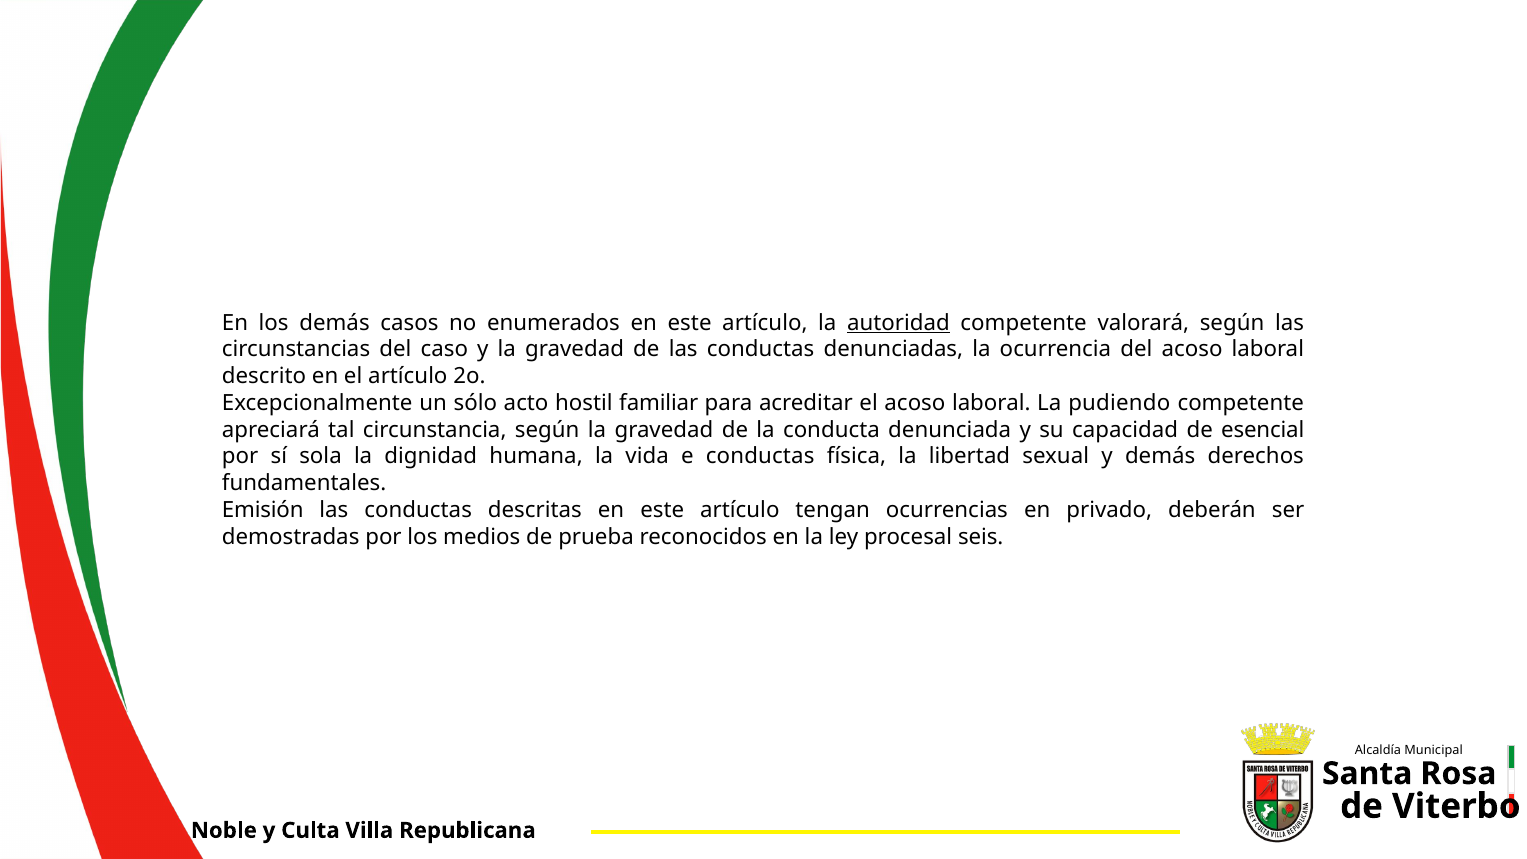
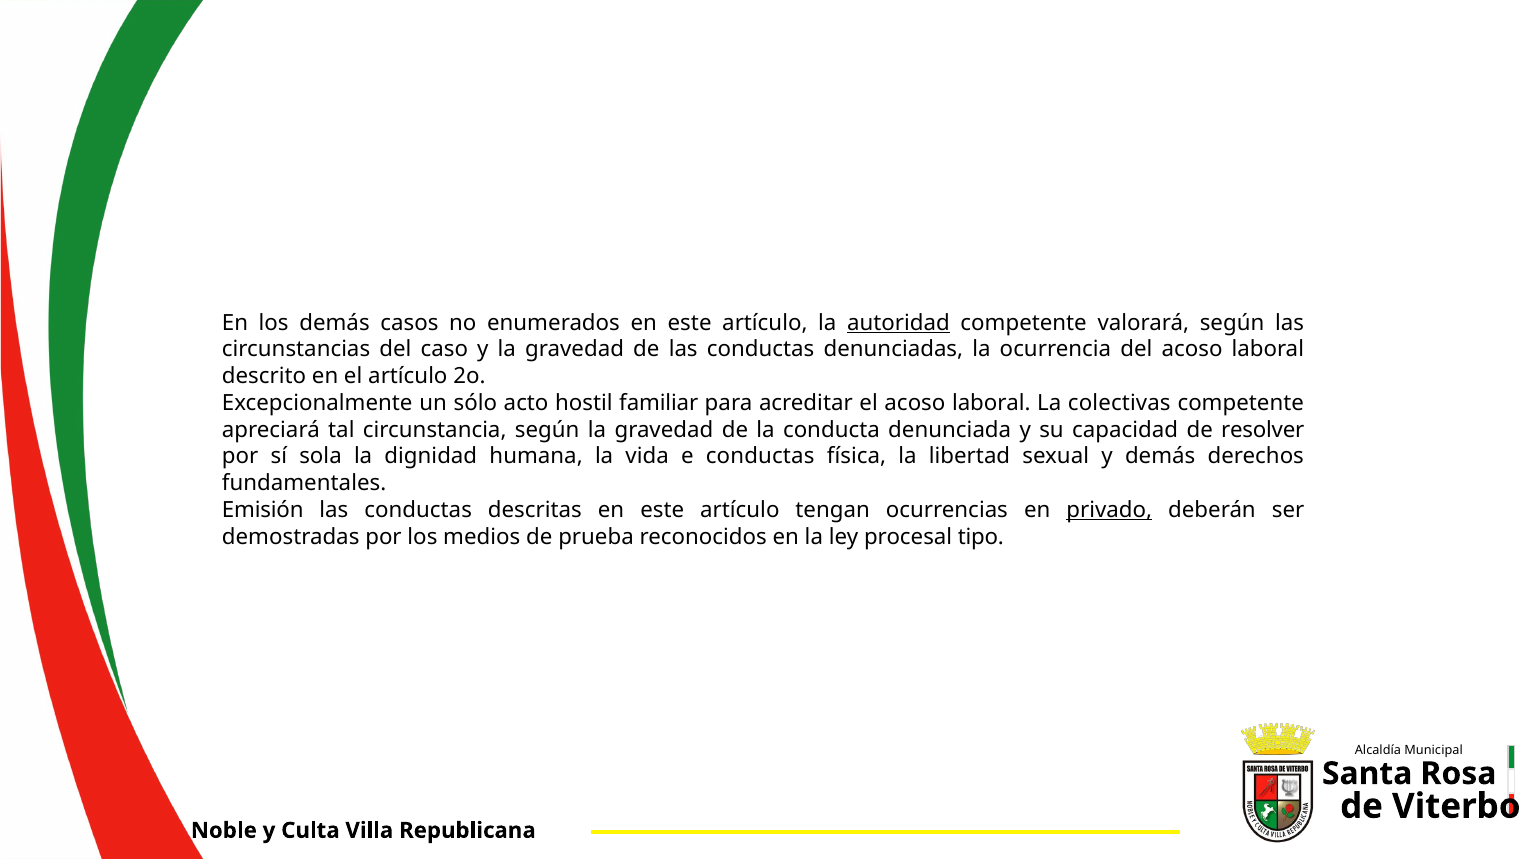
pudiendo: pudiendo -> colectivas (1119, 403)
esencial: esencial -> resolver (1263, 430)
privado underline: none -> present (1109, 510)
seis: seis -> tipo (981, 537)
